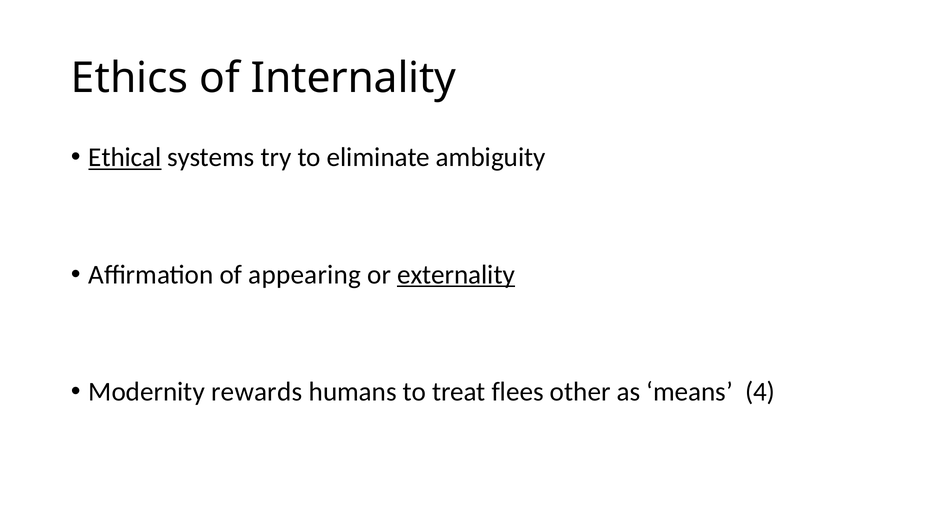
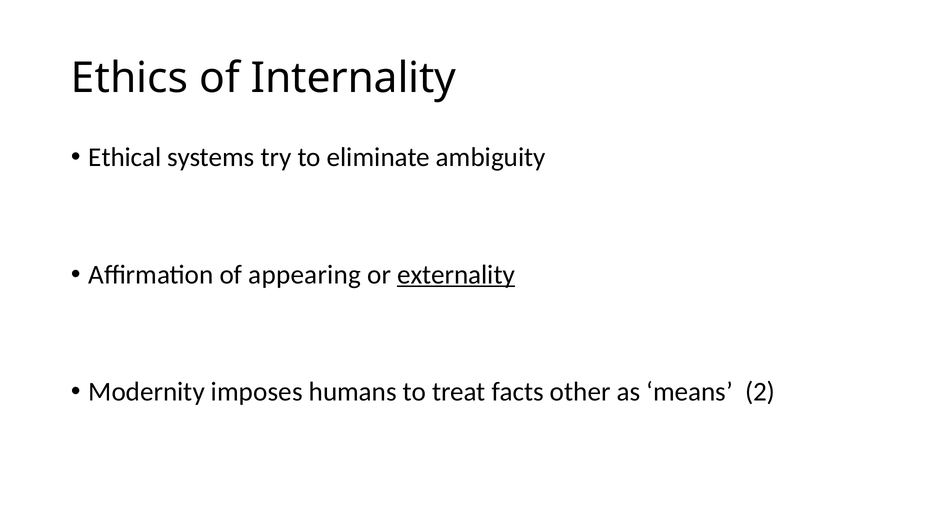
Ethical underline: present -> none (125, 157)
rewards: rewards -> imposes (257, 392)
flees: flees -> facts (518, 392)
4: 4 -> 2 (760, 392)
